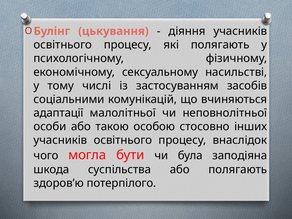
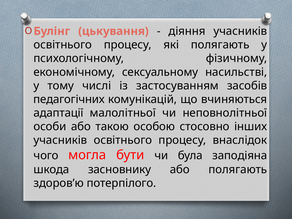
соціальними: соціальними -> педагогічних (69, 99)
суспільства: суспільства -> засновнику (120, 169)
